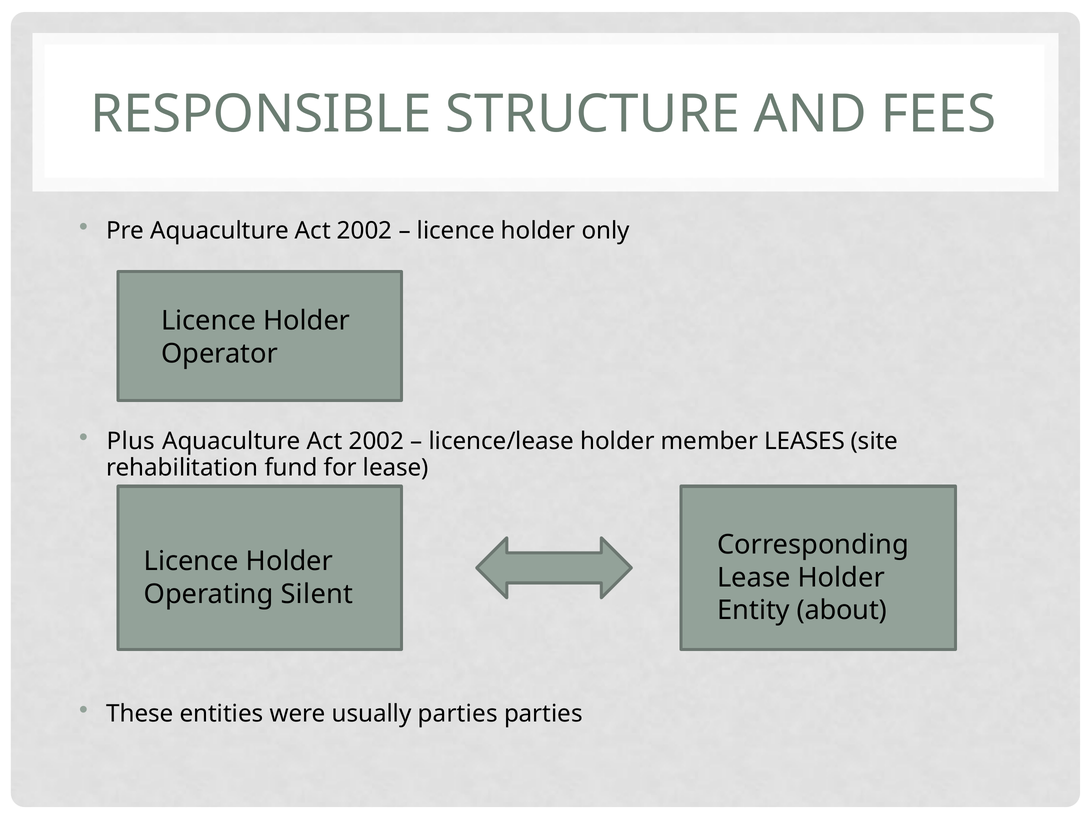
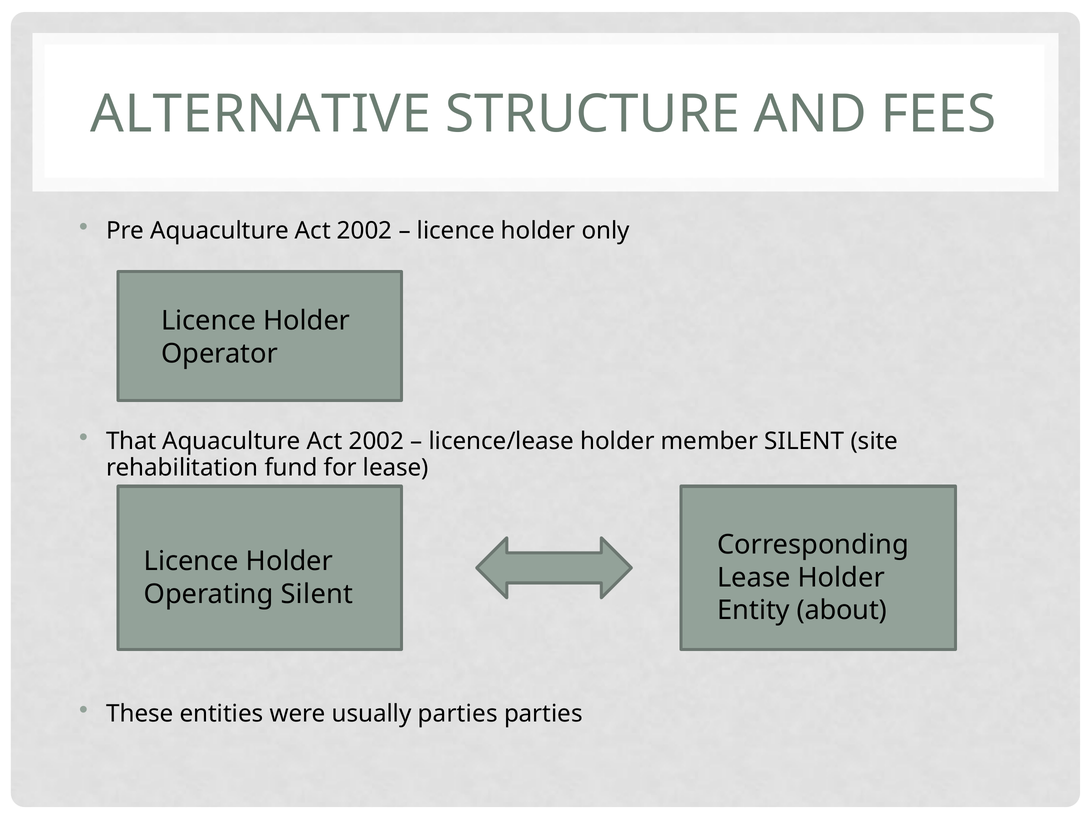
RESPONSIBLE: RESPONSIBLE -> ALTERNATIVE (261, 114)
Plus: Plus -> That (131, 442)
member LEASES: LEASES -> SILENT (804, 442)
